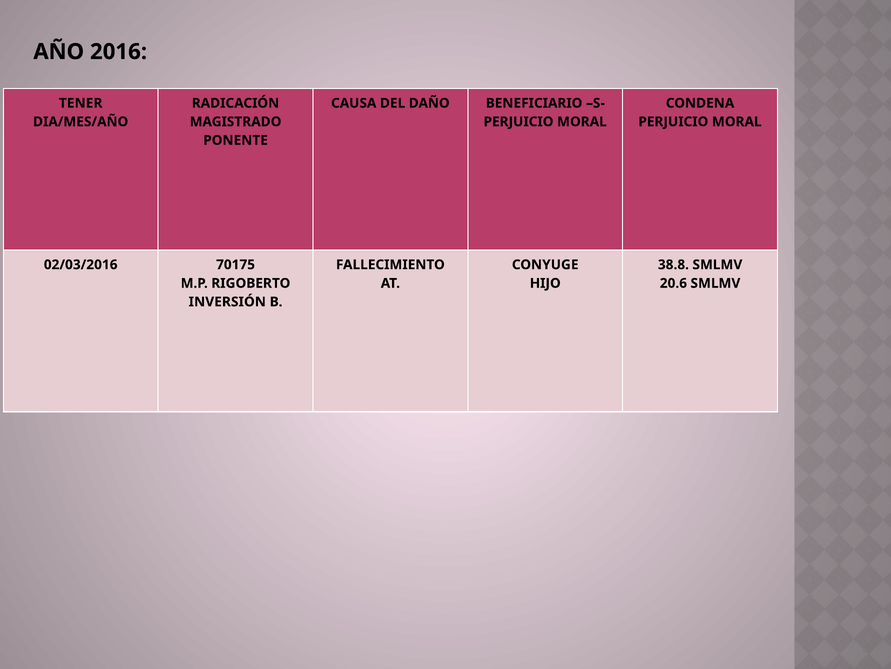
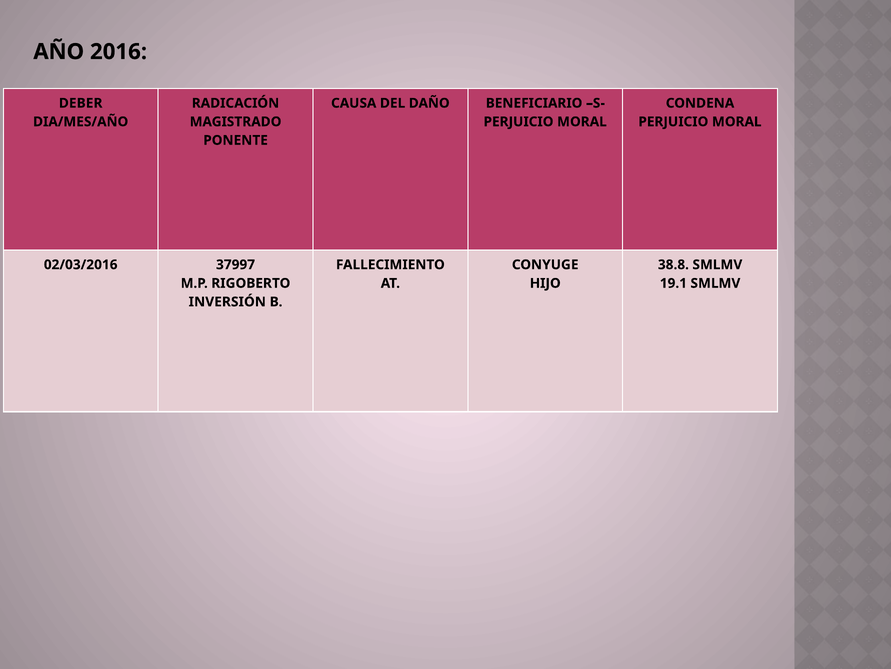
TENER: TENER -> DEBER (81, 103)
70175: 70175 -> 37997 (236, 264)
20.6: 20.6 -> 19.1 (673, 283)
